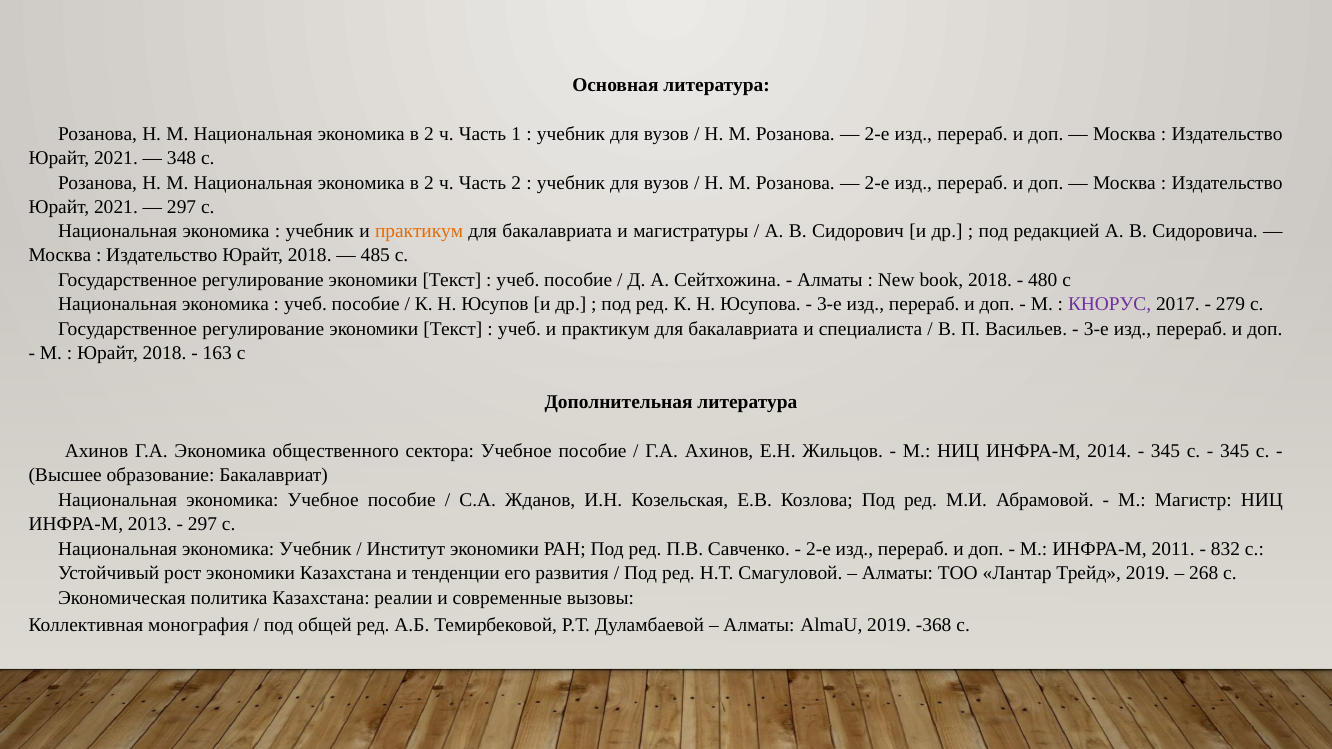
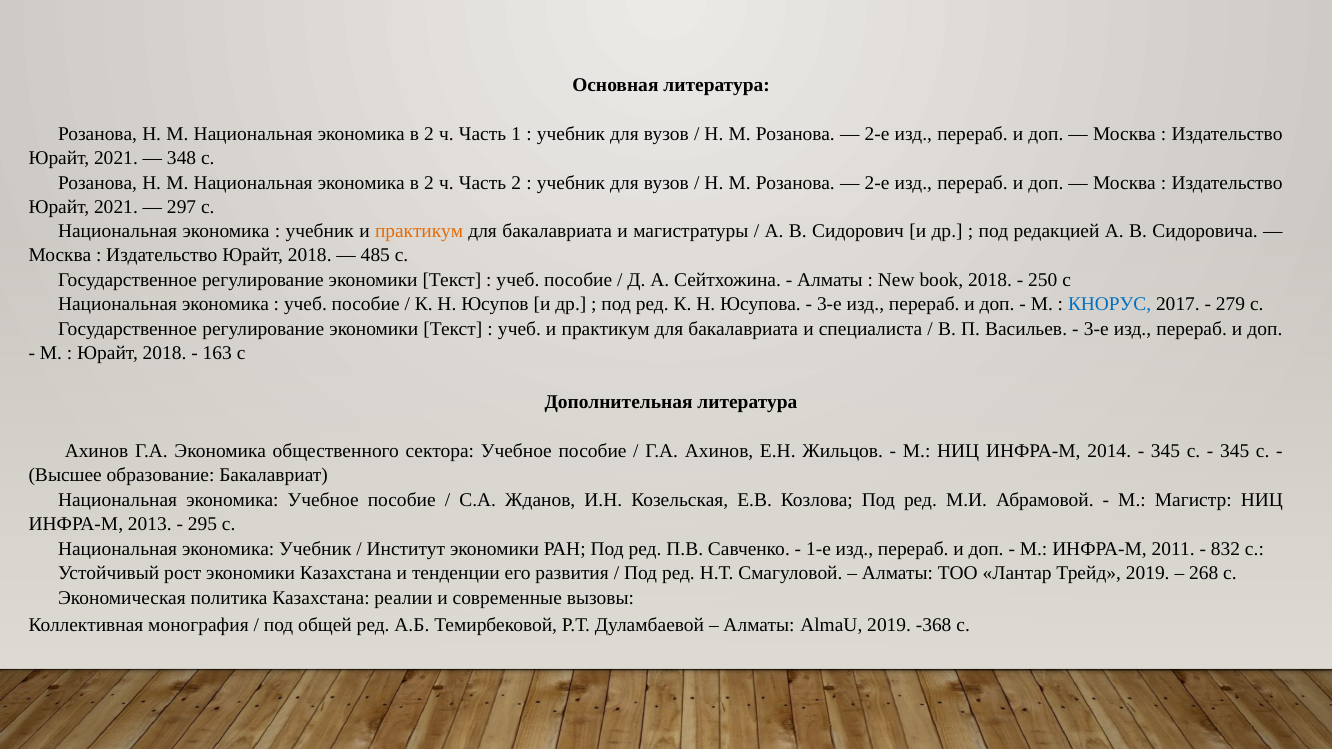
480: 480 -> 250 (1043, 280)
КНОРУС colour: purple -> blue (1110, 305)
297: 297 -> 295 (203, 524)
2-e: 2-e -> 1-e (819, 549)
